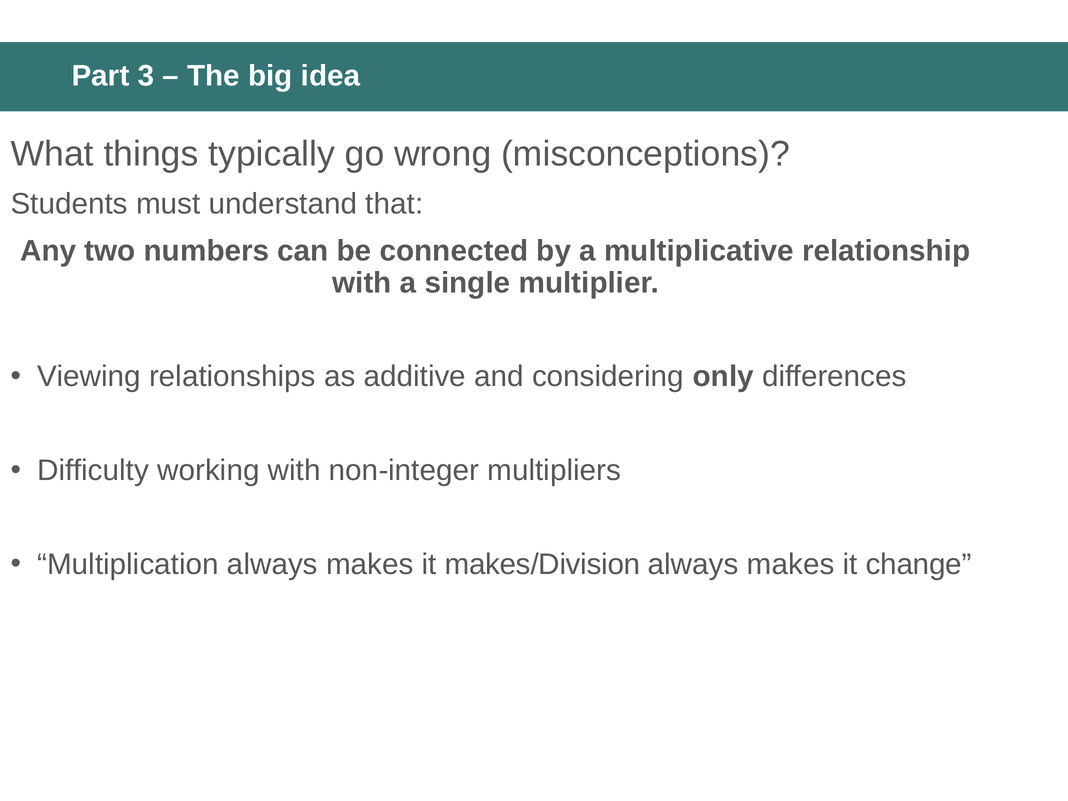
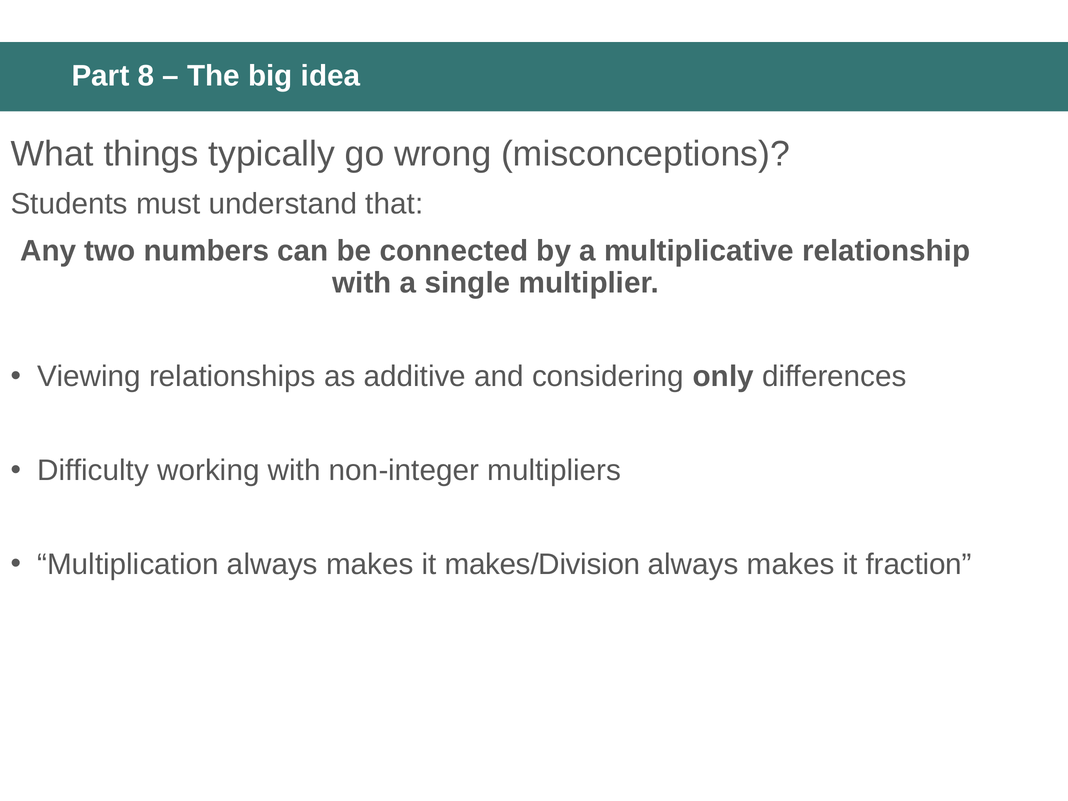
3: 3 -> 8 (146, 76)
change: change -> fraction (919, 564)
